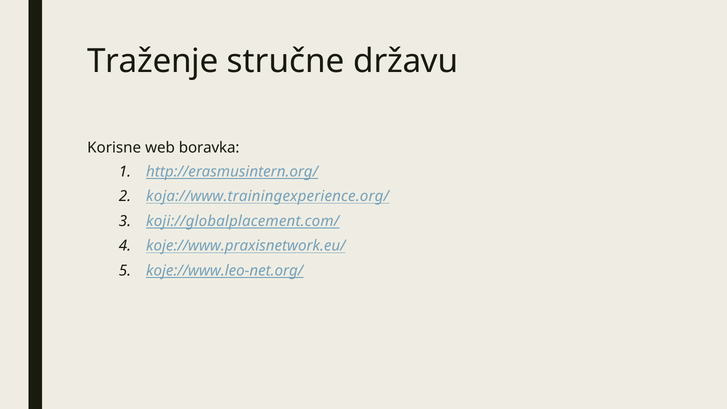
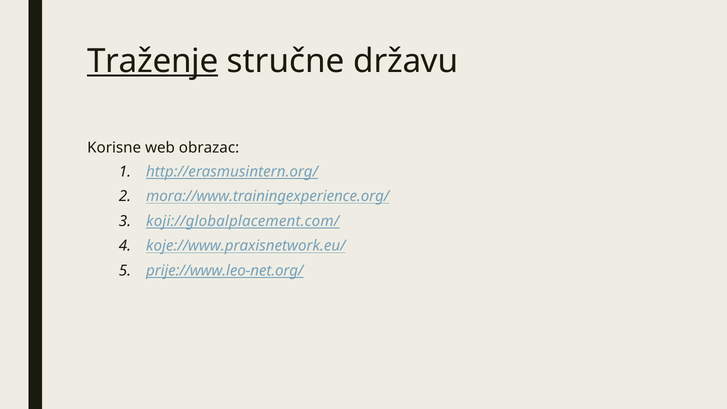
Traženje underline: none -> present (153, 61)
boravka: boravka -> obrazac (209, 148)
koja://www.trainingexperience.org/: koja://www.trainingexperience.org/ -> mora://www.trainingexperience.org/ (268, 196)
koje://www.leo-net.org/: koje://www.leo-net.org/ -> prije://www.leo-net.org/ (225, 271)
